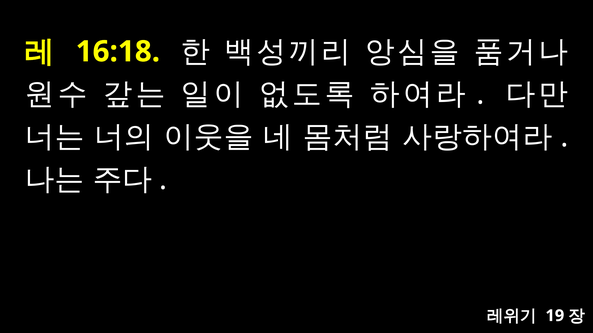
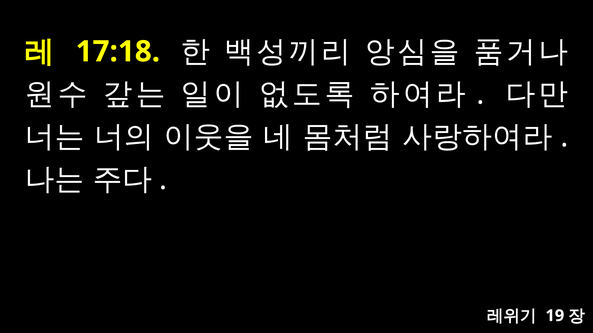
16:18: 16:18 -> 17:18 (118, 52)
